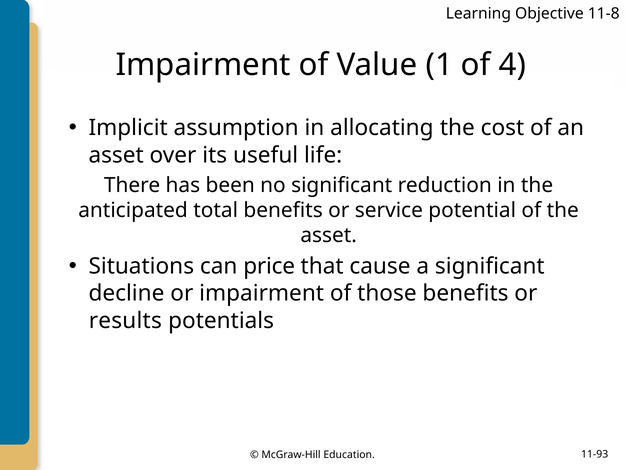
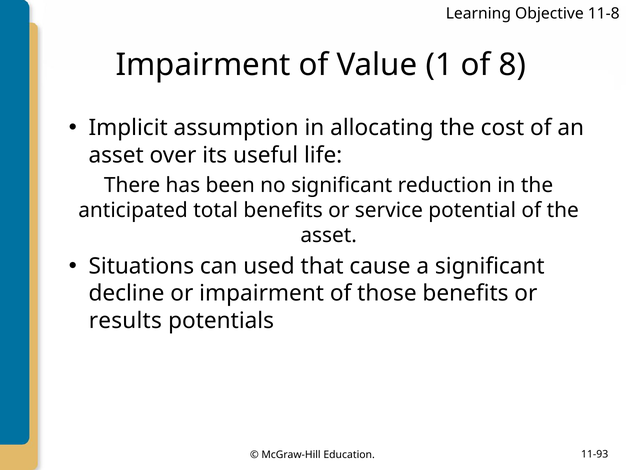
4: 4 -> 8 (512, 65)
price: price -> used (269, 266)
